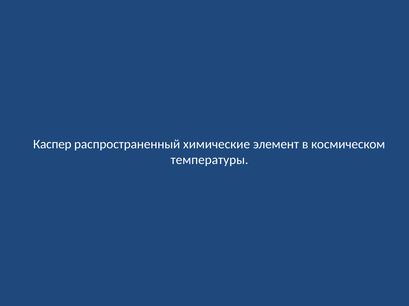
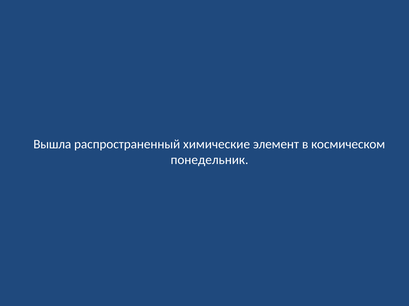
Каспер: Каспер -> Вышла (52, 145)
температуры: температуры -> понедельник (210, 160)
